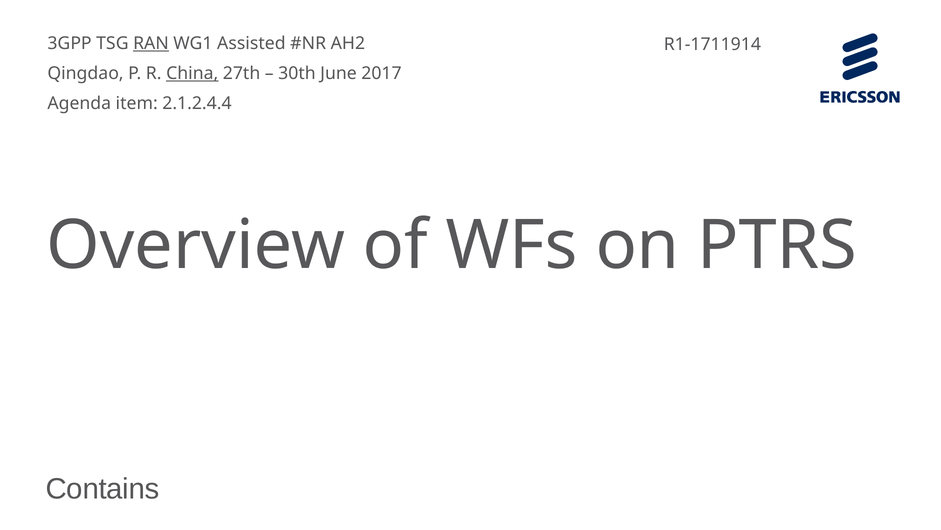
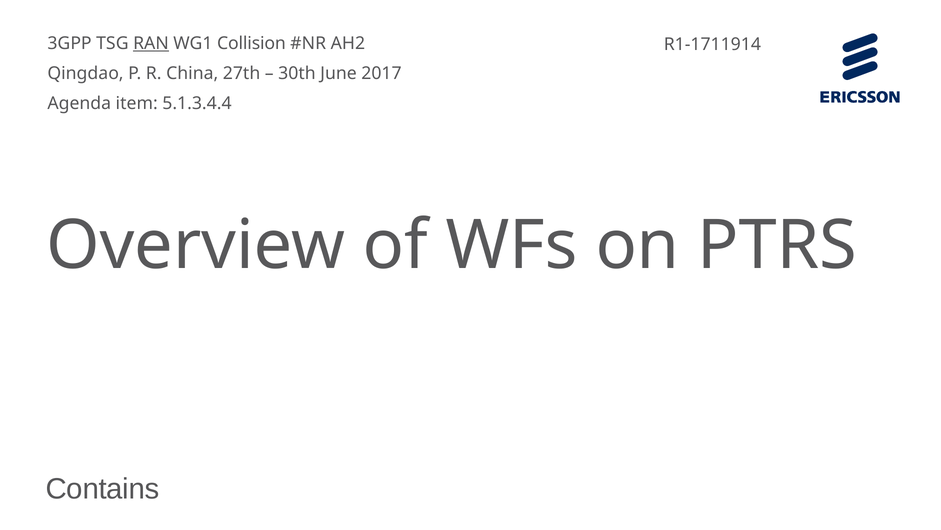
Assisted: Assisted -> Collision (251, 43)
China underline: present -> none (192, 73)
2.1.2.4.4: 2.1.2.4.4 -> 5.1.3.4.4 (197, 103)
